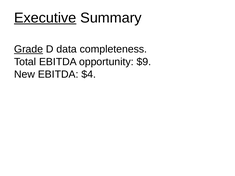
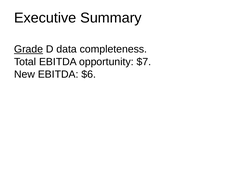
Executive underline: present -> none (45, 18)
$9: $9 -> $7 (144, 62)
$4: $4 -> $6 (89, 74)
